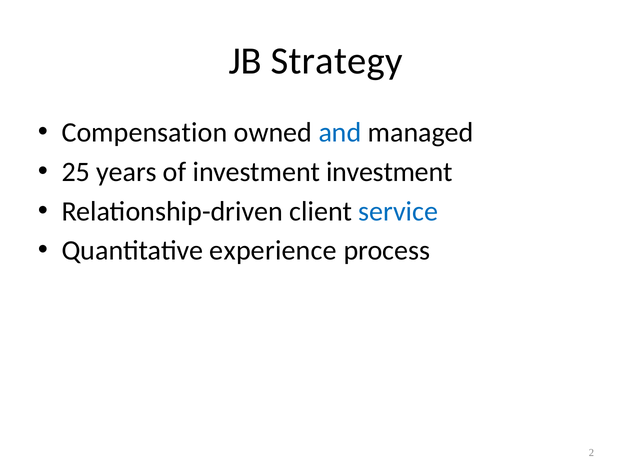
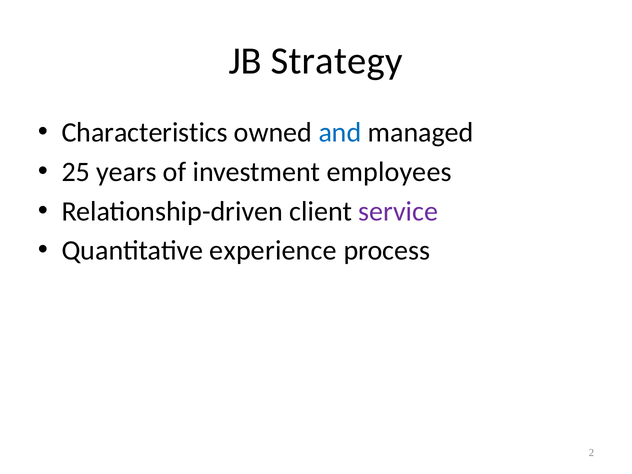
Compensation: Compensation -> Characteristics (145, 133)
investment investment: investment -> employees (389, 172)
service colour: blue -> purple (398, 211)
